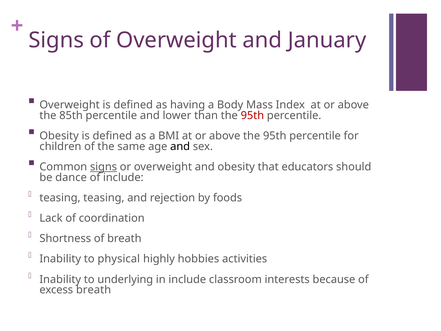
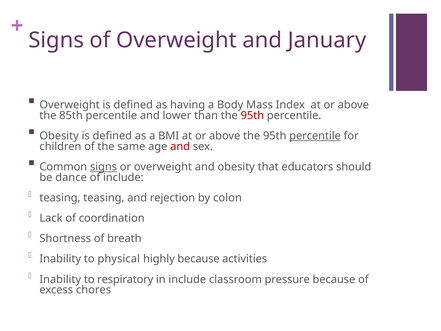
percentile underline: none -> present (315, 136)
and colour: black -> red (180, 146)
foods: foods -> colon (227, 198)
highly hobbies: hobbies -> because (199, 259)
underlying: underlying -> respiratory (125, 279)
interests: interests -> pressure (287, 279)
excess breath: breath -> chores (94, 290)
